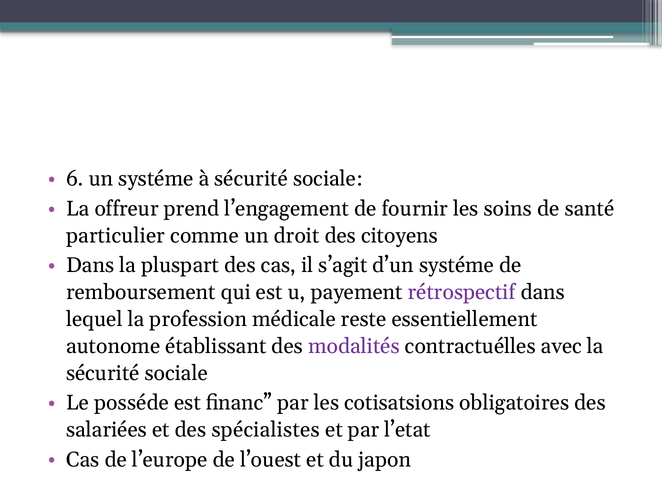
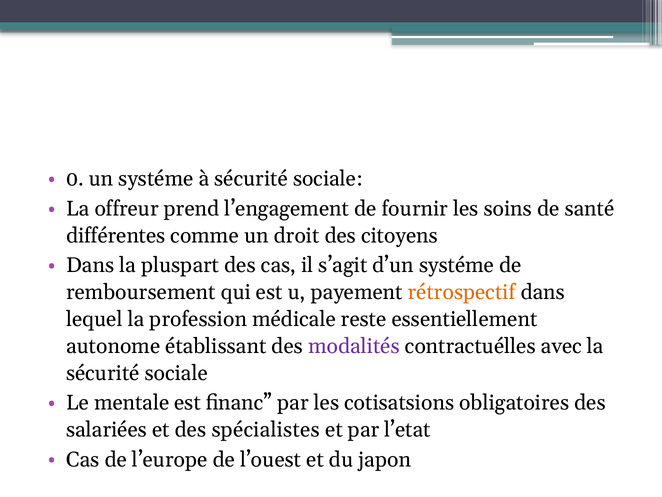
6: 6 -> 0 (75, 179)
particulier: particulier -> différentes (116, 235)
rétrospectif colour: purple -> orange (462, 292)
posséde: posséde -> mentale (132, 402)
